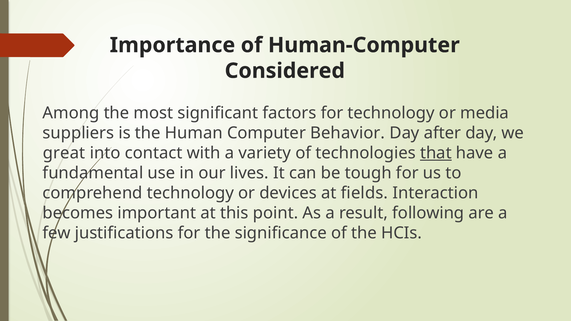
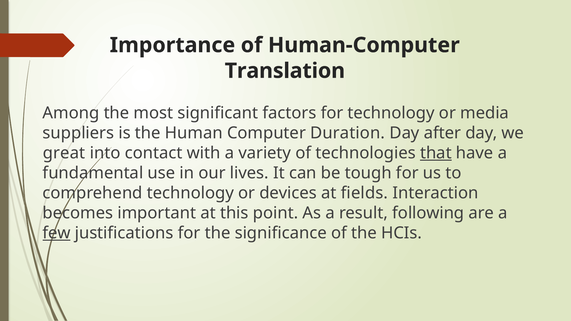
Considered: Considered -> Translation (285, 71)
Behavior: Behavior -> Duration (348, 133)
few underline: none -> present (57, 233)
